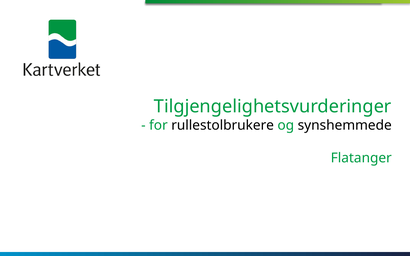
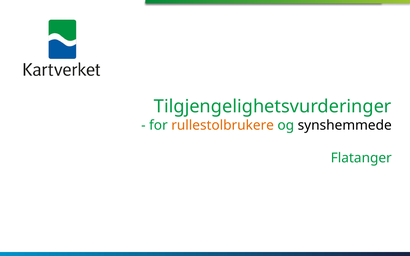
rullestolbrukere colour: black -> orange (223, 125)
